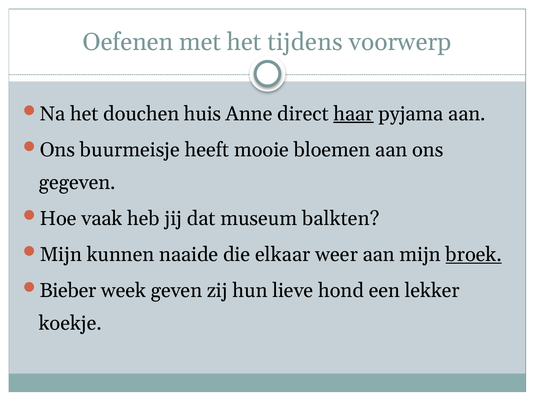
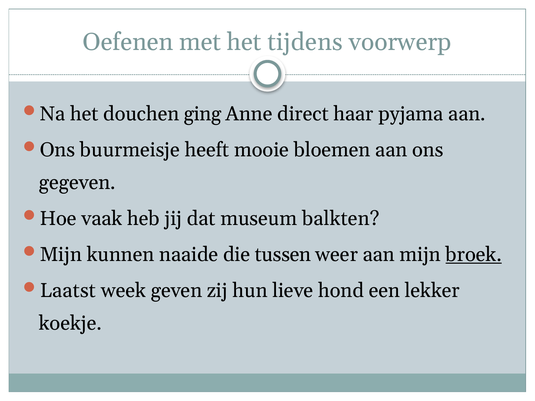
huis: huis -> ging (203, 114)
haar underline: present -> none (353, 114)
elkaar: elkaar -> tussen (283, 255)
Bieber: Bieber -> Laatst (68, 291)
